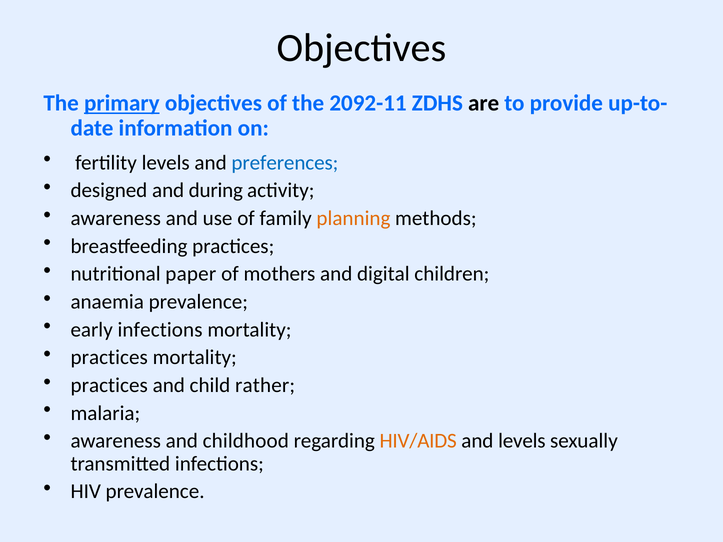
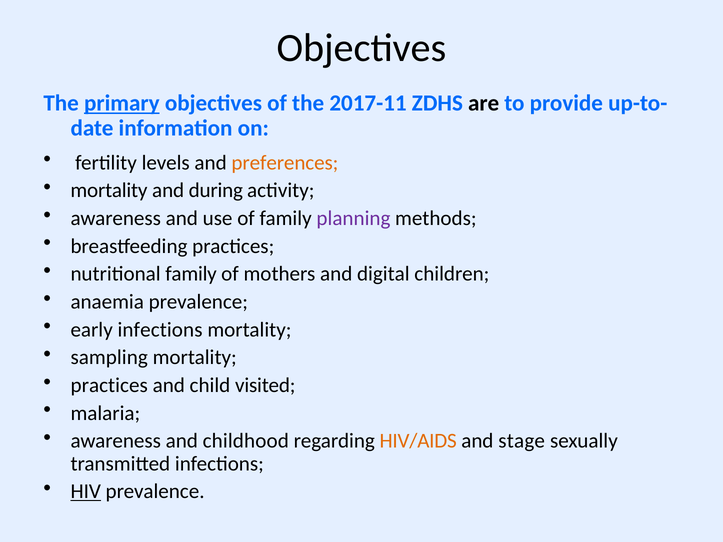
2092-11: 2092-11 -> 2017-11 (368, 103)
preferences colour: blue -> orange (285, 163)
designed: designed -> mortality (109, 191)
planning colour: orange -> purple (353, 218)
nutritional paper: paper -> family (191, 274)
practices: practices -> sampling (109, 358)
rather: rather -> visited (265, 385)
and levels: levels -> stage (522, 441)
HIV underline: none -> present (86, 492)
